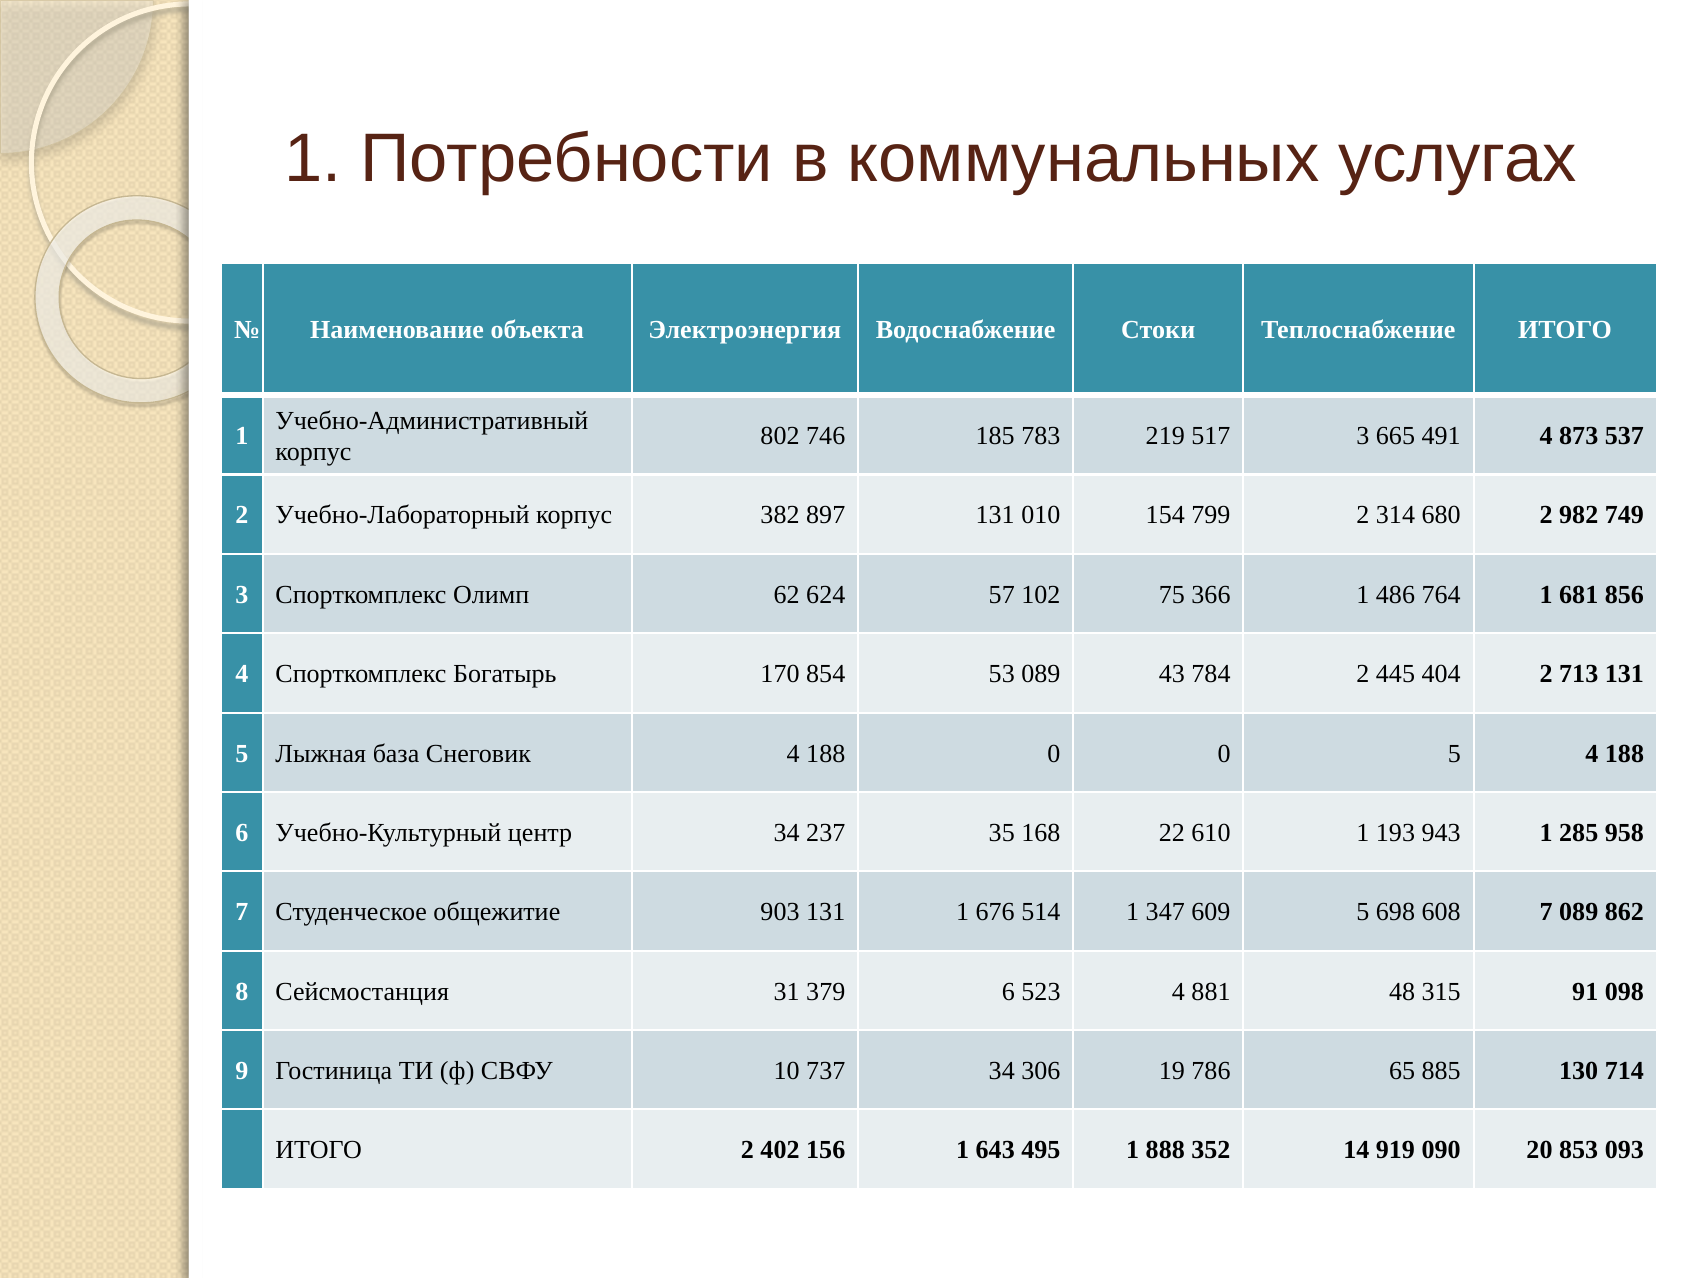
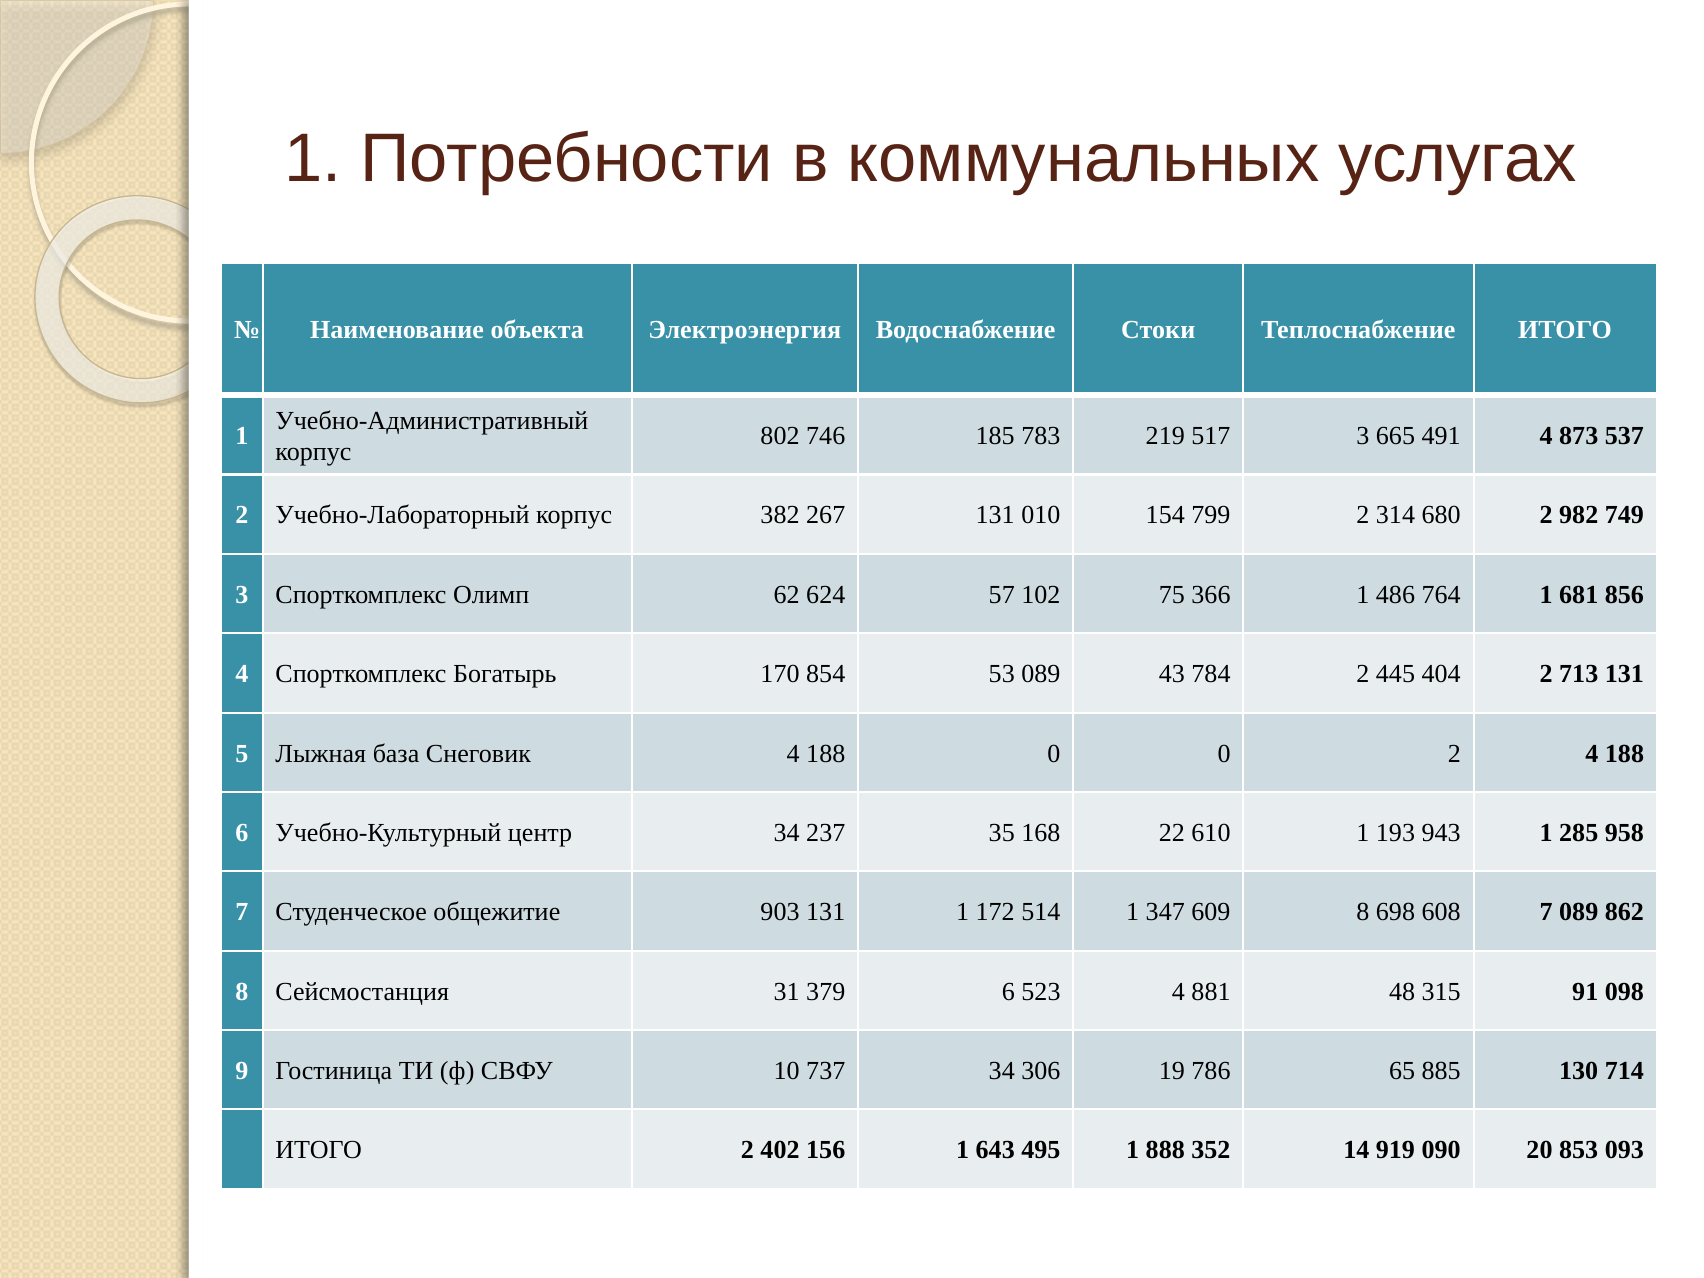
897: 897 -> 267 (826, 515)
0 5: 5 -> 2 (1454, 753)
676: 676 -> 172 (995, 912)
609 5: 5 -> 8 (1363, 912)
